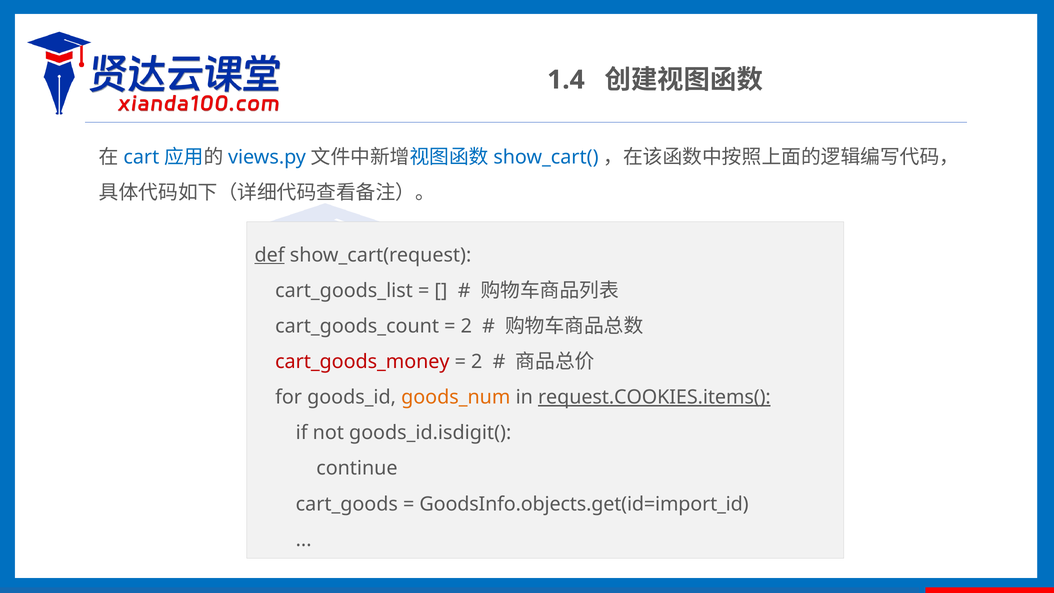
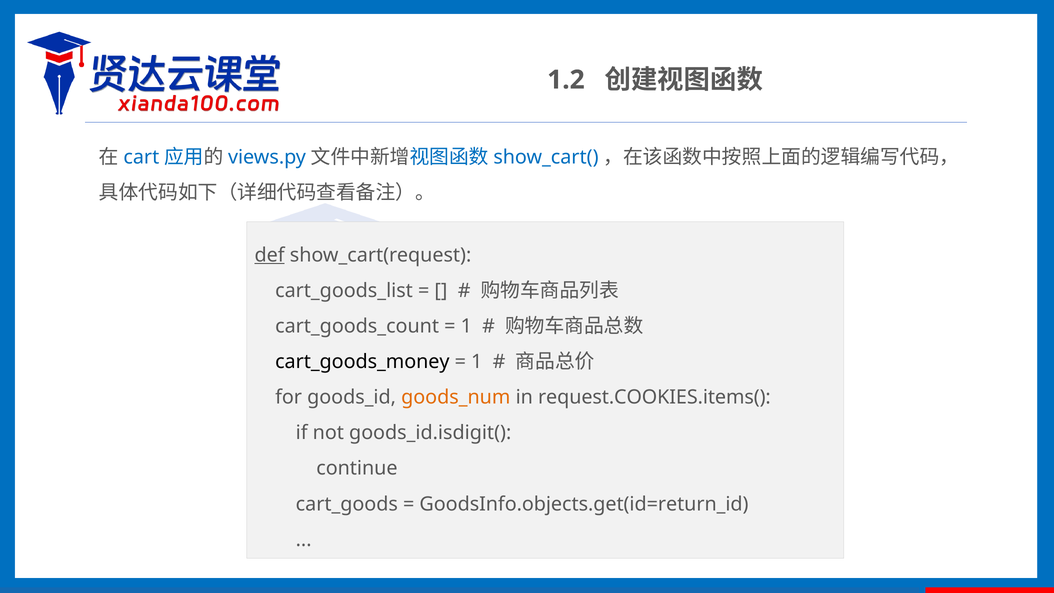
1.4: 1.4 -> 1.2 (566, 80)
2: 2 -> 1 (466, 326)
cart_goods_money colour: red -> black (362, 362)
2: 2 -> 1 (477, 362)
request.COOKIES.items( underline: present -> none (654, 397)
GoodsInfo.objects.get(id=import_id: GoodsInfo.objects.get(id=import_id -> GoodsInfo.objects.get(id=return_id (584, 504)
